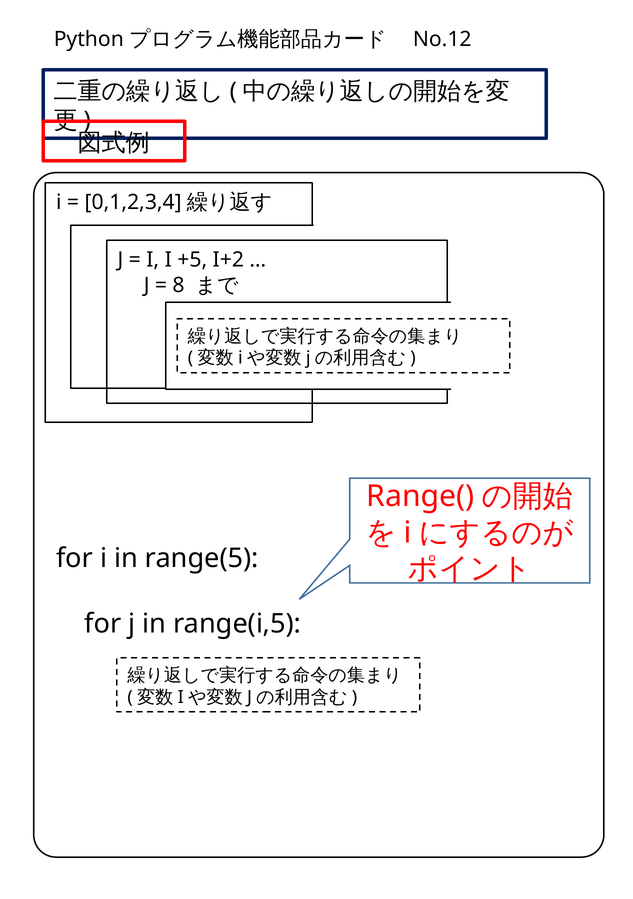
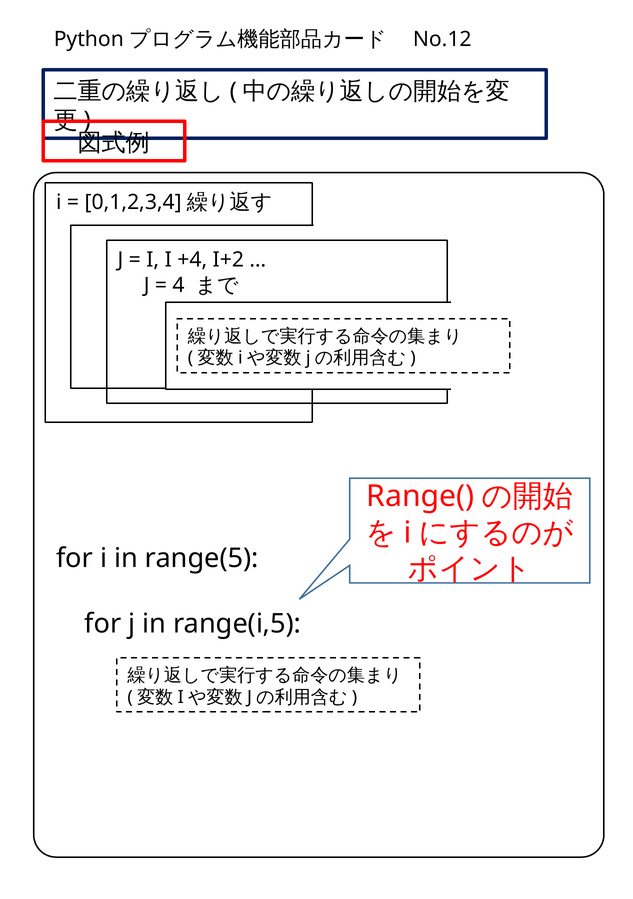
+5: +5 -> +4 (192, 260)
8: 8 -> 4 (179, 285)
